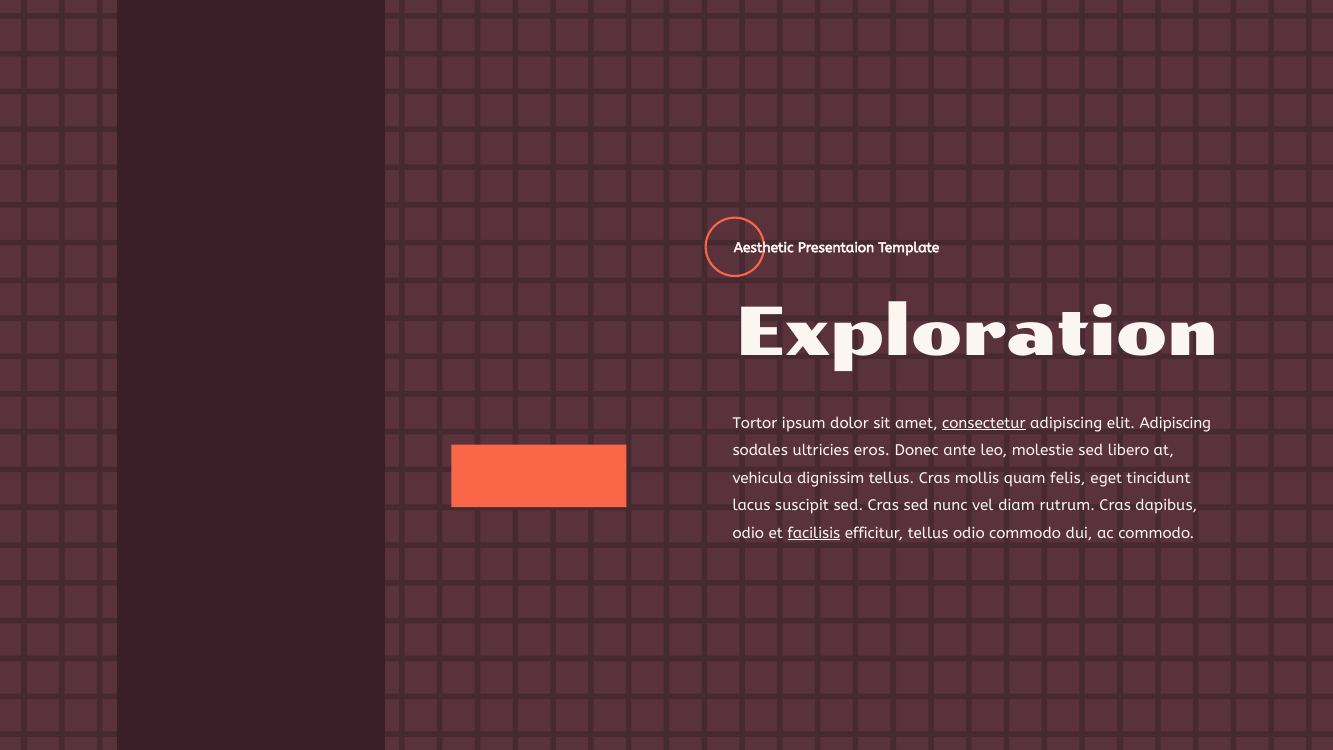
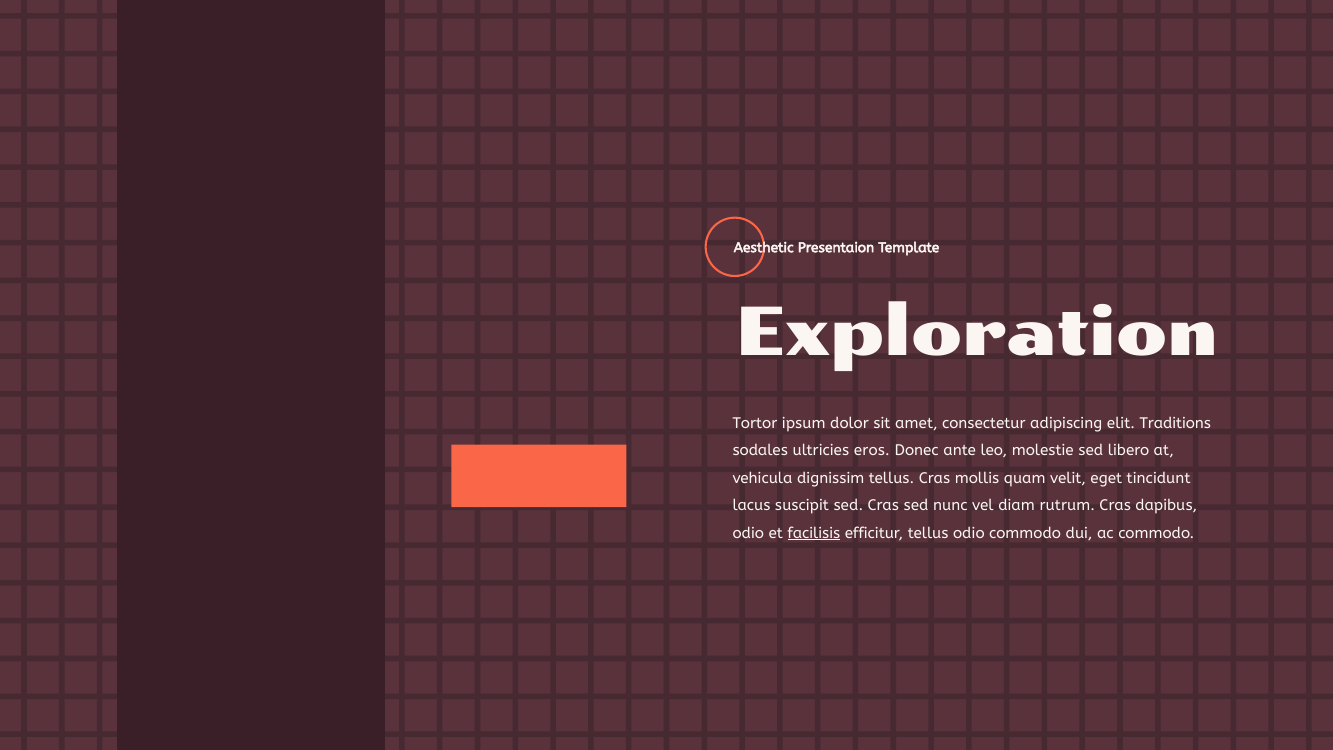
consectetur underline: present -> none (984, 423)
elit Adipiscing: Adipiscing -> Traditions (1175, 423)
felis: felis -> velit (1068, 478)
